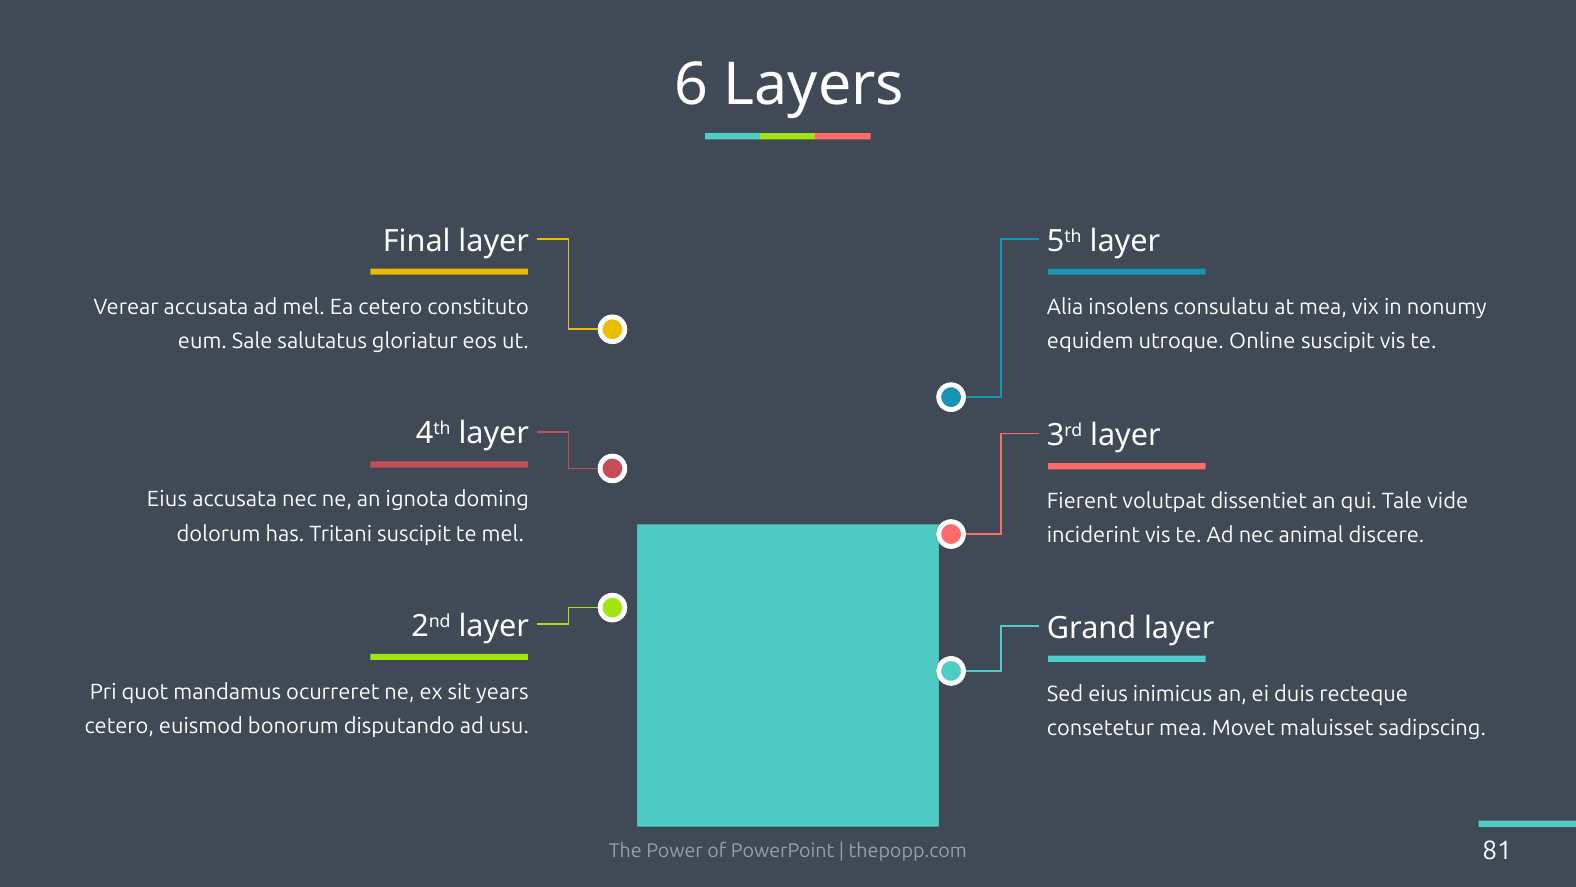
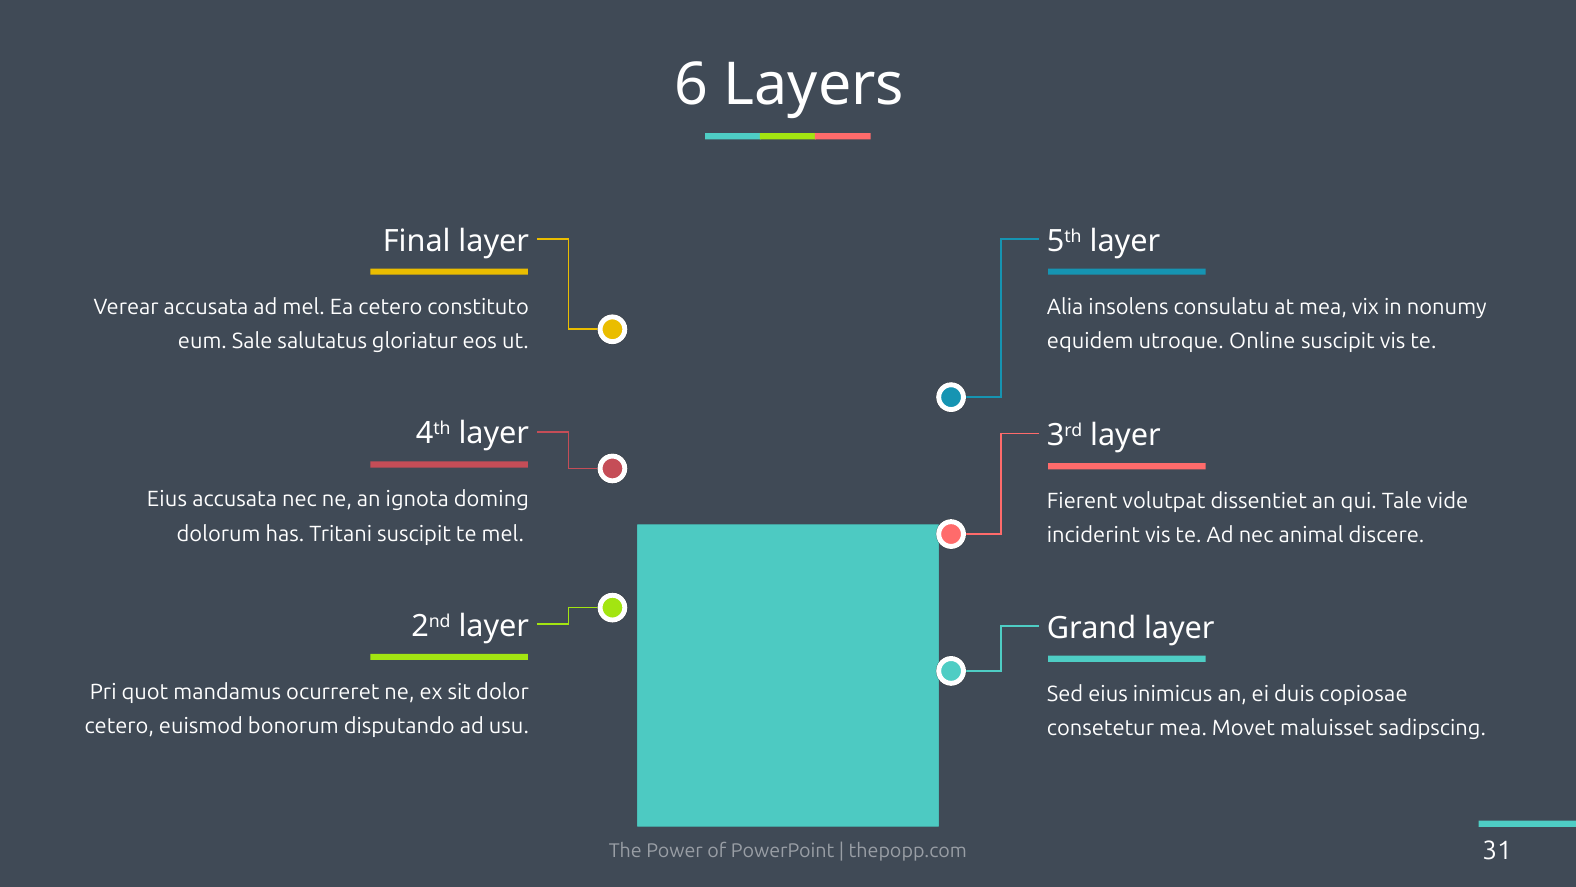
years: years -> dolor (503, 692)
recteque: recteque -> copiosae (1363, 693)
81: 81 -> 31 (1497, 850)
